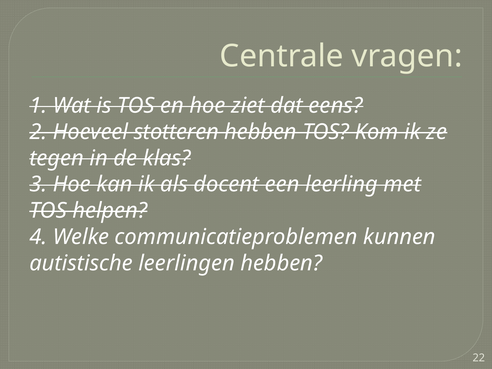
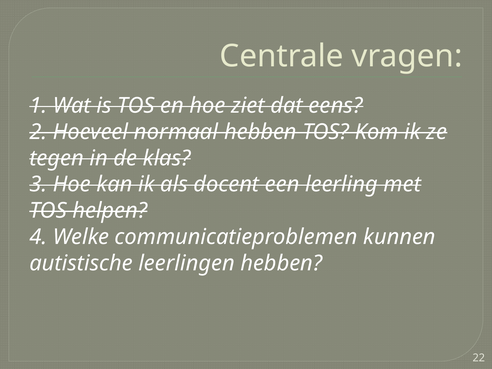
stotteren: stotteren -> normaal (176, 132)
